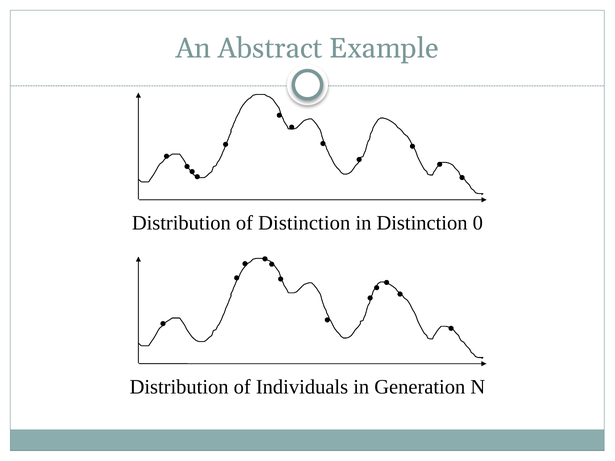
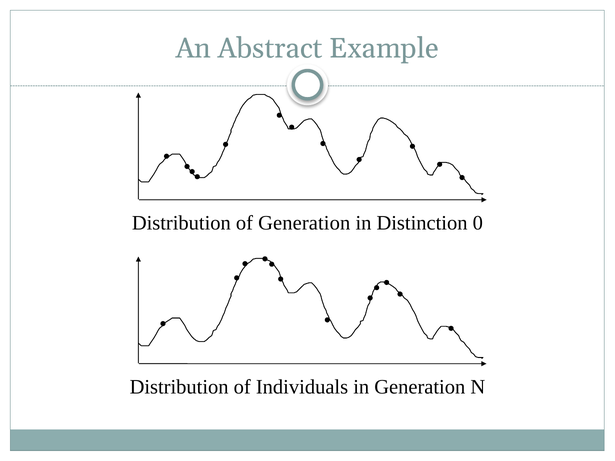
of Distinction: Distinction -> Generation (304, 223)
